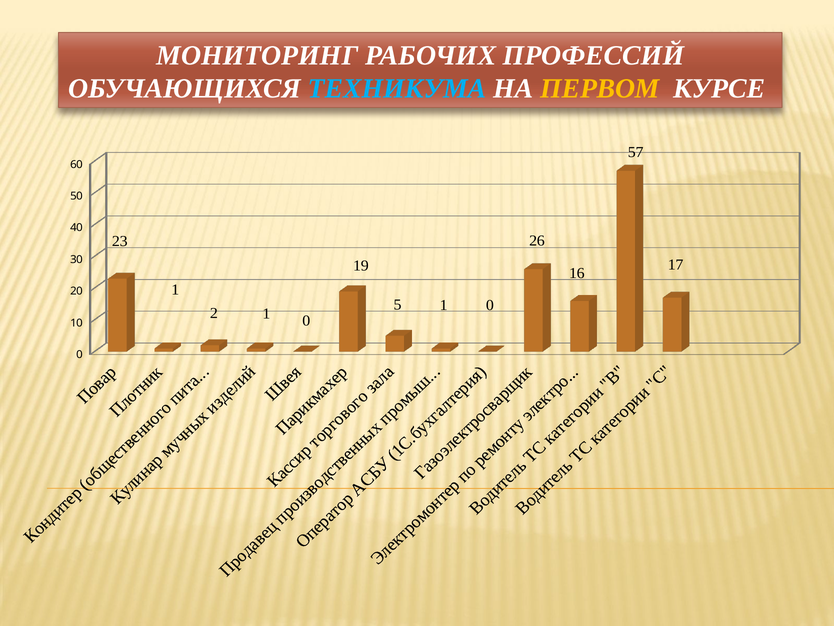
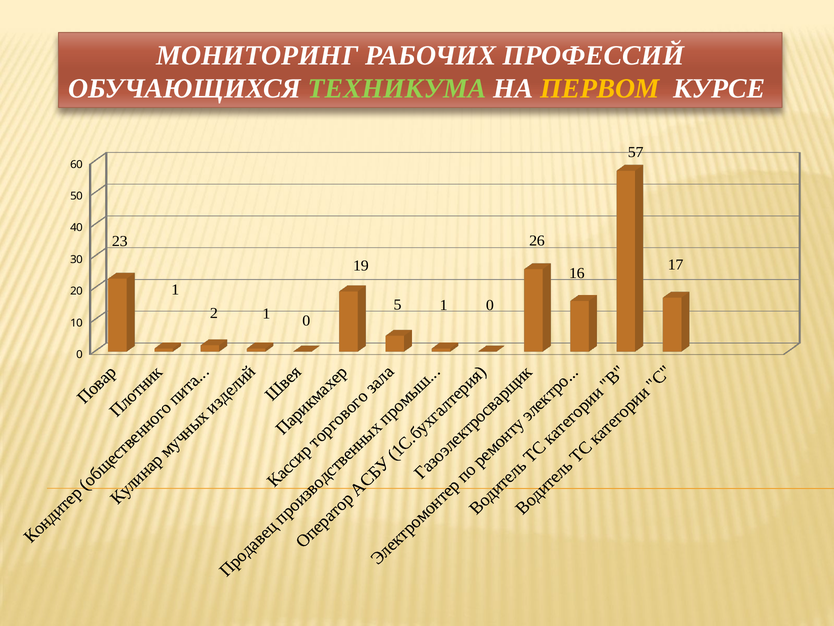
ТЕХНИКУМА colour: light blue -> light green (397, 89)
